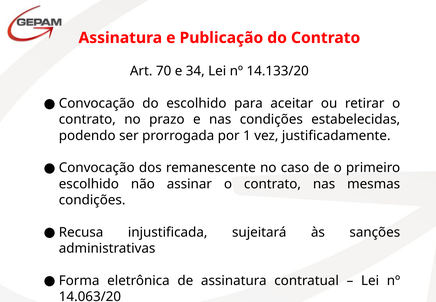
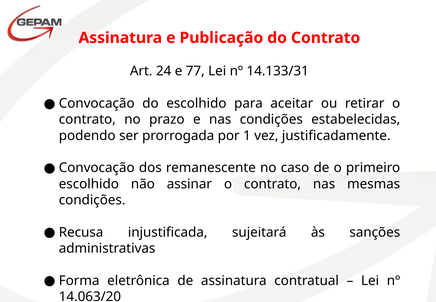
70: 70 -> 24 (164, 71)
34: 34 -> 77 (195, 71)
14.133/20: 14.133/20 -> 14.133/31 (278, 71)
